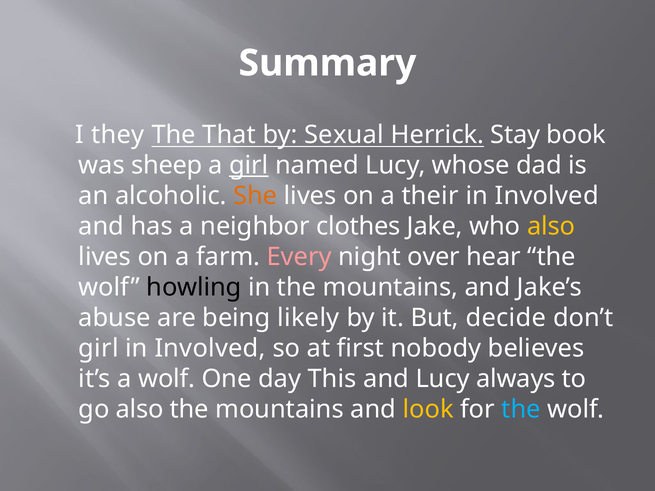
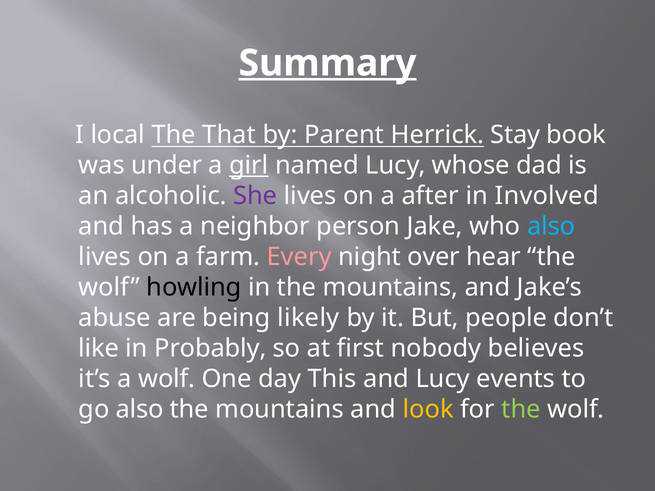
Summary underline: none -> present (327, 63)
they: they -> local (118, 135)
Sexual: Sexual -> Parent (344, 135)
sheep: sheep -> under (167, 165)
She colour: orange -> purple (255, 196)
their: their -> after (430, 196)
clothes: clothes -> person (358, 226)
also colour: yellow -> light blue (551, 226)
decide: decide -> people (506, 318)
girl: girl -> like (99, 348)
Involved: Involved -> Probably (210, 348)
always: always -> events (516, 379)
the colour: light blue -> light green (521, 409)
